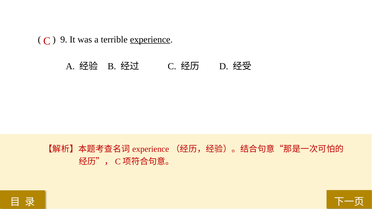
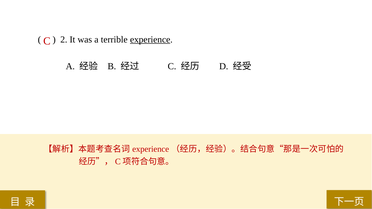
9: 9 -> 2 (64, 40)
